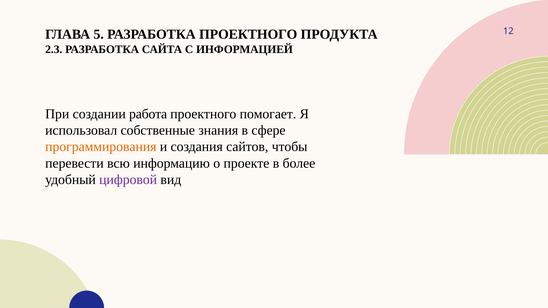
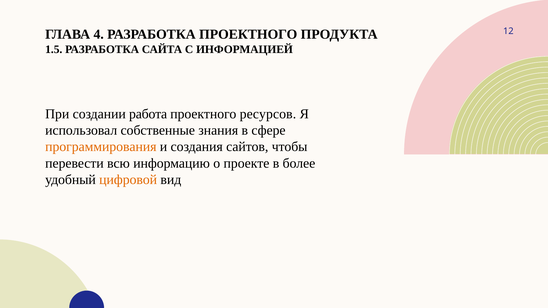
5: 5 -> 4 (99, 34)
2.3: 2.3 -> 1.5 (54, 49)
помогает: помогает -> ресурсов (268, 114)
цифровой colour: purple -> orange (128, 180)
